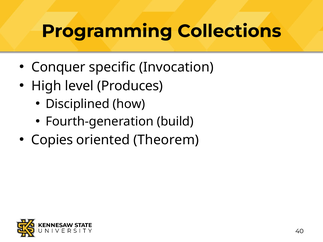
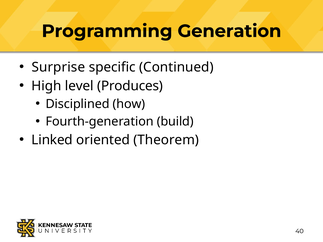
Collections: Collections -> Generation (229, 31)
Conquer: Conquer -> Surprise (58, 67)
Invocation: Invocation -> Continued (176, 67)
Copies: Copies -> Linked (52, 140)
